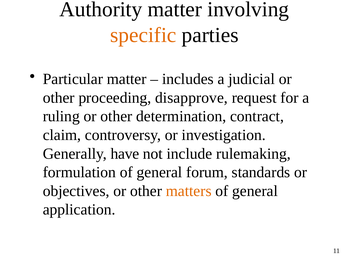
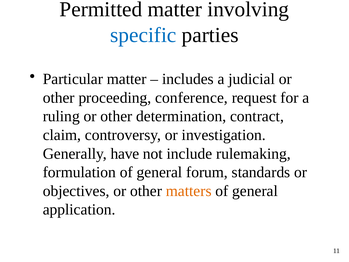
Authority: Authority -> Permitted (101, 9)
specific colour: orange -> blue (143, 35)
disapprove: disapprove -> conference (191, 98)
